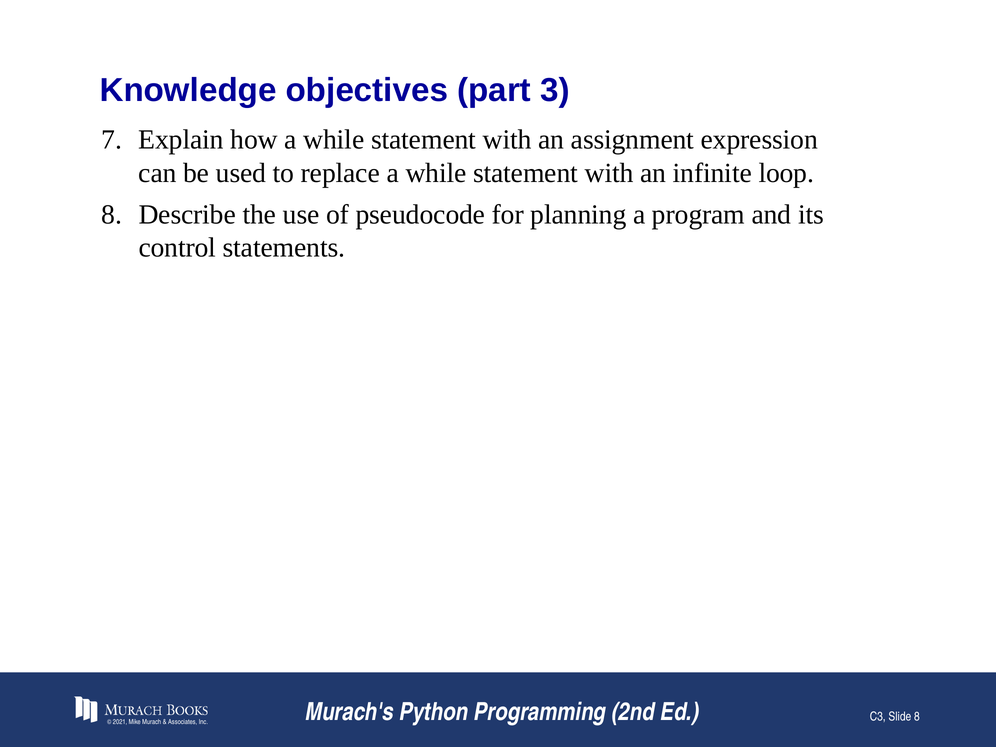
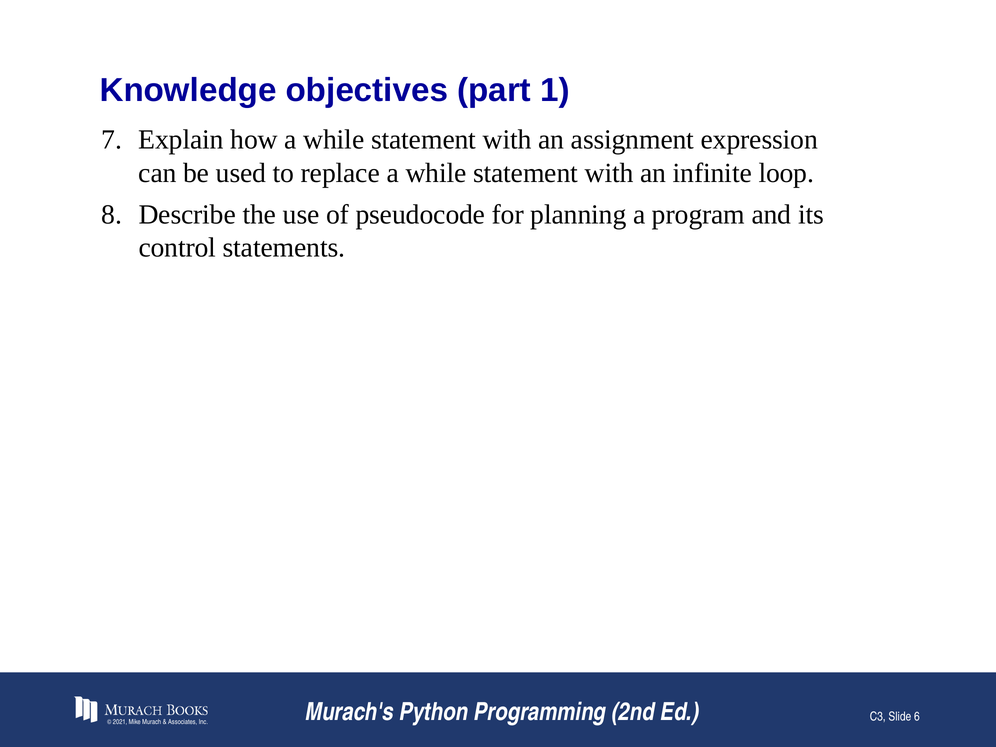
3: 3 -> 1 (555, 90)
Slide 8: 8 -> 6 (917, 717)
